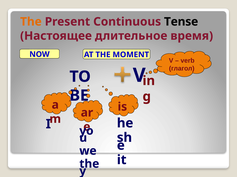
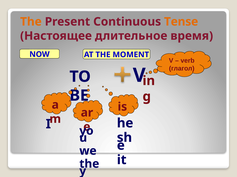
Tense colour: black -> orange (181, 22)
